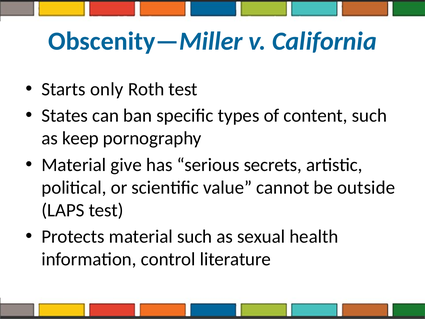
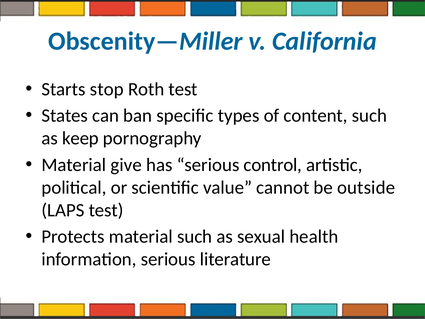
only: only -> stop (107, 89)
secrets: secrets -> control (273, 165)
information control: control -> serious (168, 259)
